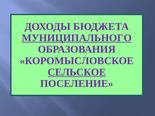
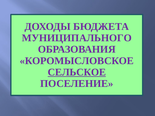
МУНИЦИПАЛЬНОГО underline: present -> none (77, 38)
